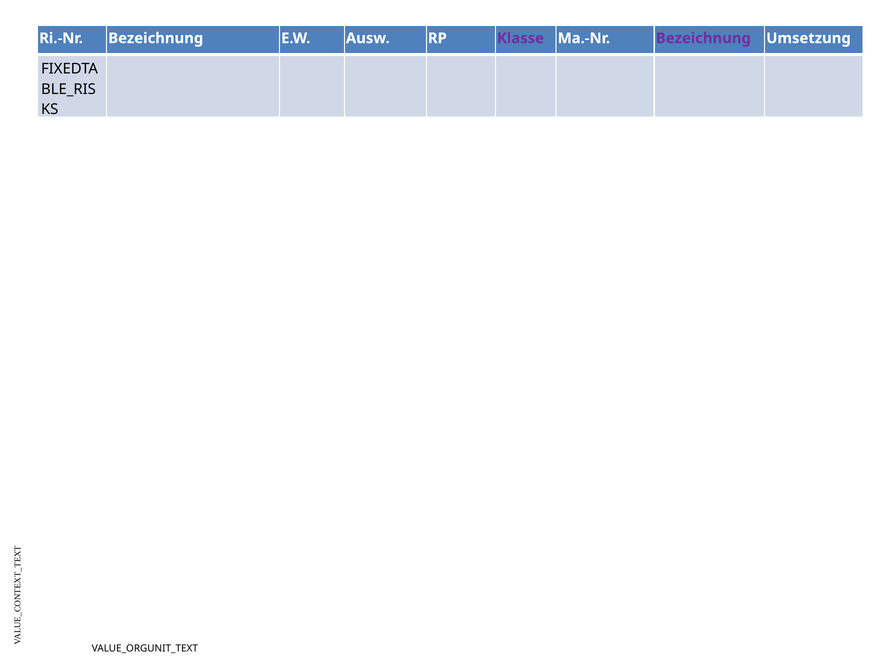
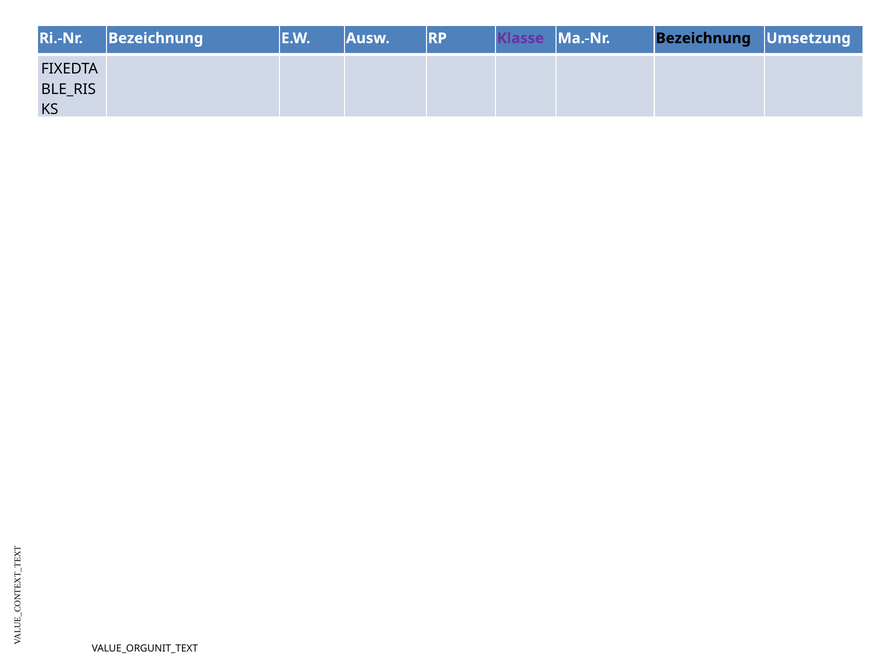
Bezeichnung colour: purple -> black (703, 38)
